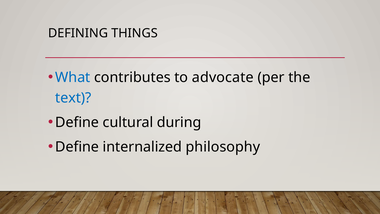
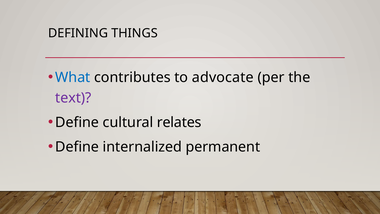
text colour: blue -> purple (73, 98)
during: during -> relates (179, 122)
philosophy: philosophy -> permanent (223, 147)
